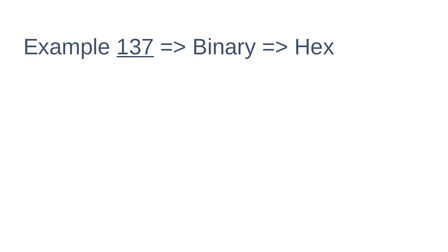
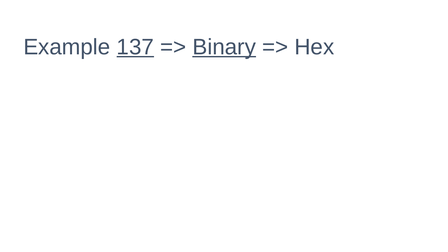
Binary underline: none -> present (224, 47)
